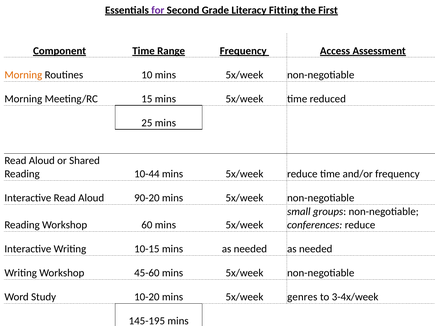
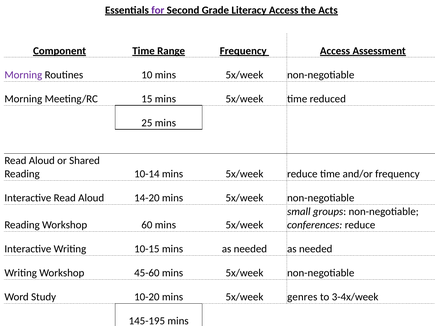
Literacy Fitting: Fitting -> Access (284, 10)
First: First -> Acts (328, 10)
Morning colour: orange -> purple (23, 75)
10-44: 10-44 -> 10-14 (147, 174)
90-20: 90-20 -> 14-20 (147, 198)
